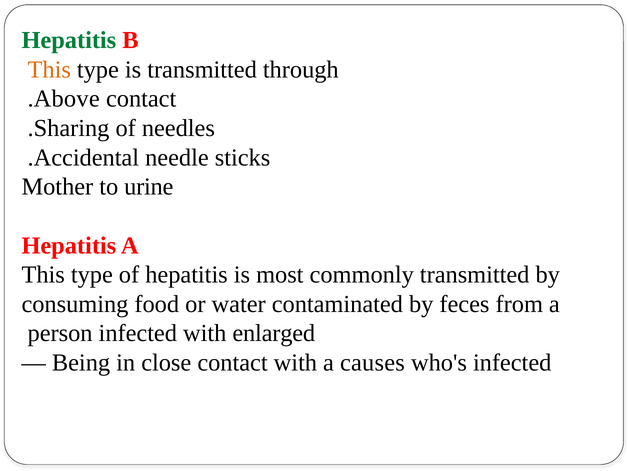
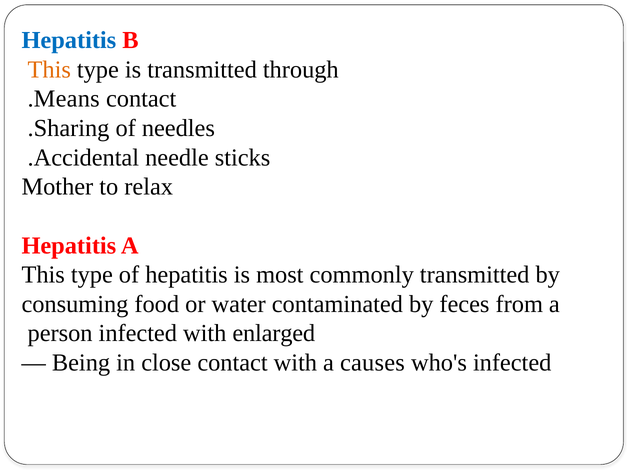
Hepatitis colour: green -> blue (69, 40)
Above: Above -> Means (67, 99)
urine: urine -> relax (149, 187)
